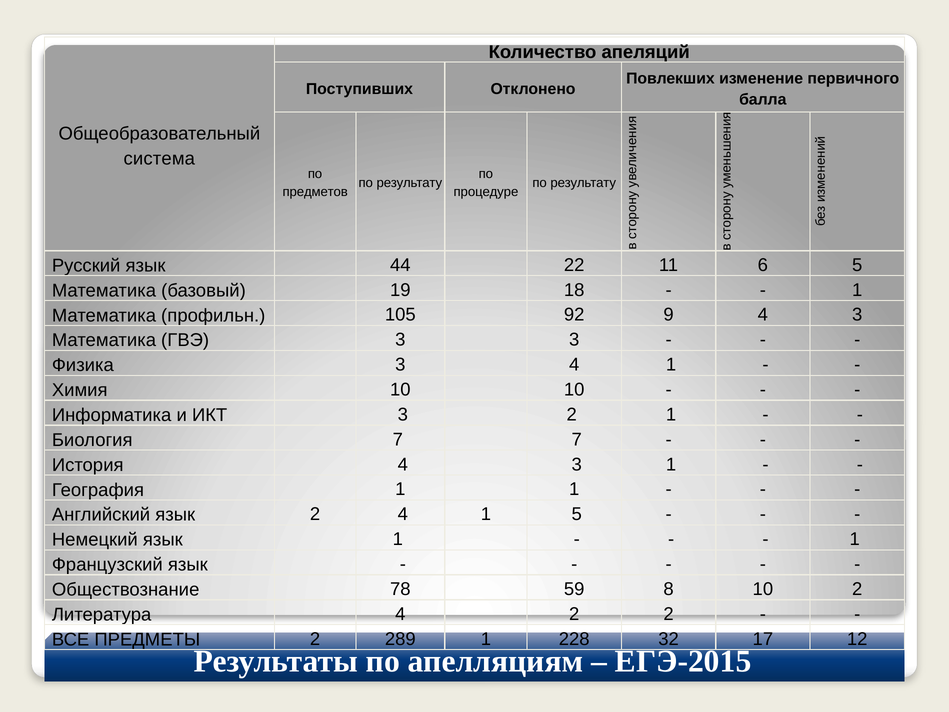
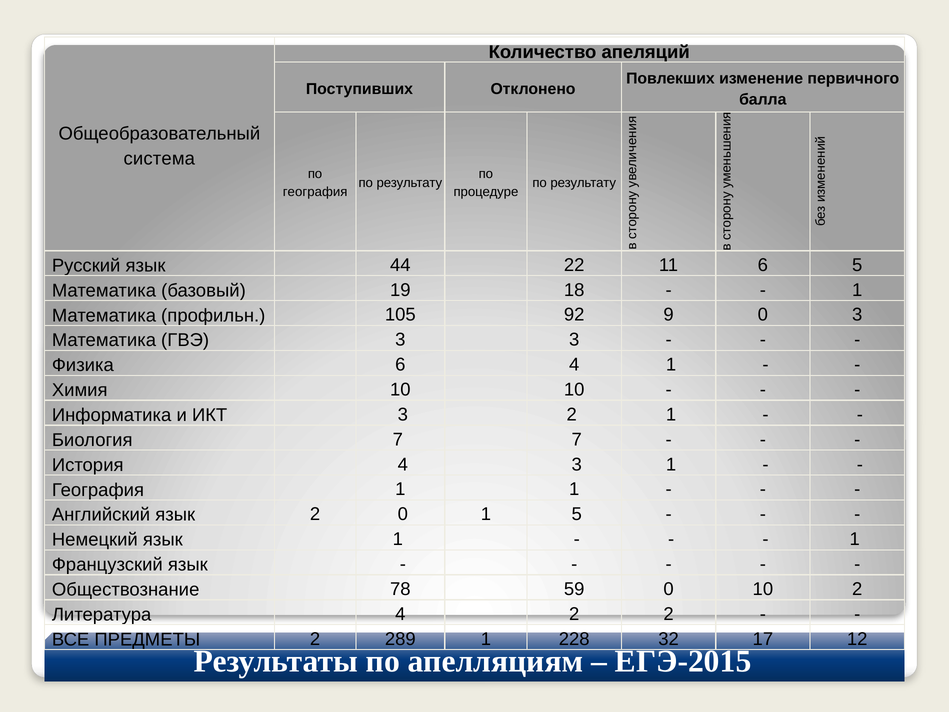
предметов: предметов -> география (315, 192)
9 4: 4 -> 0 (763, 315)
Физика 3: 3 -> 6 (400, 365)
2 4: 4 -> 0 (403, 514)
59 8: 8 -> 0 (669, 589)
